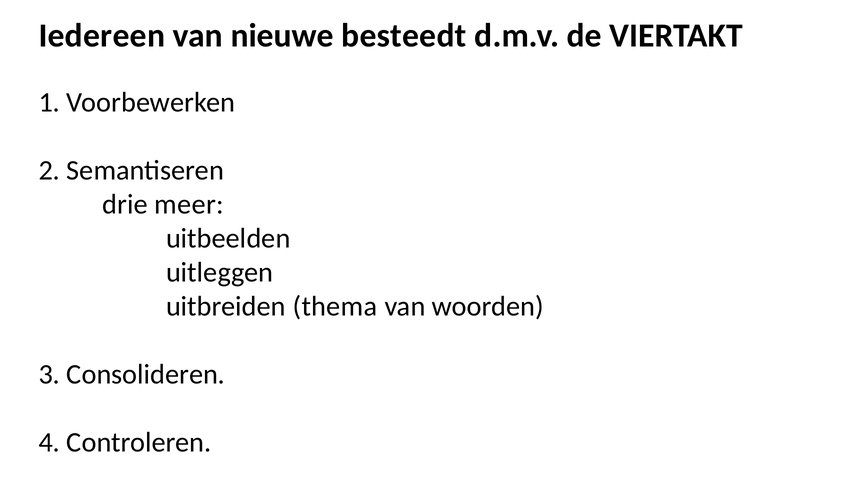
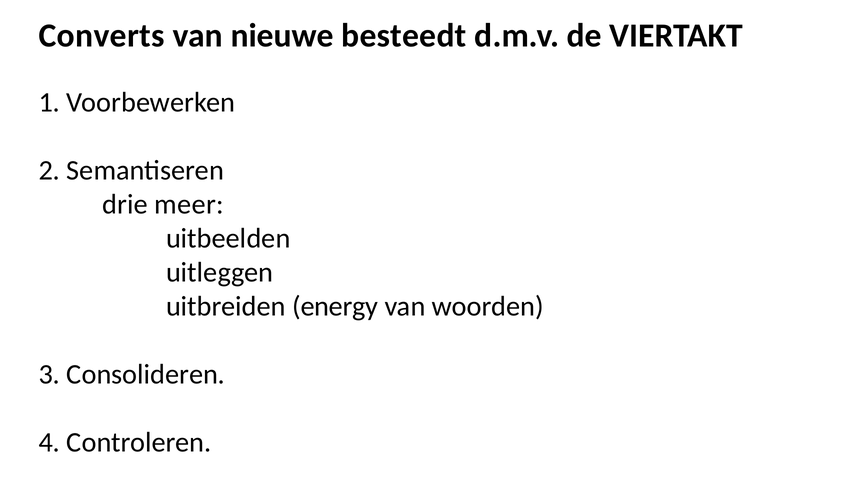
Iedereen: Iedereen -> Converts (102, 36)
thema: thema -> energy (335, 306)
